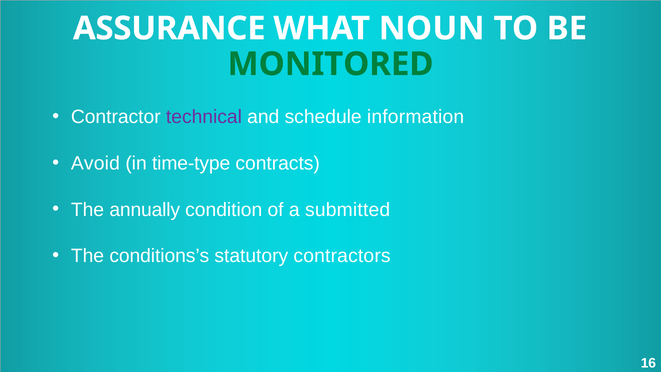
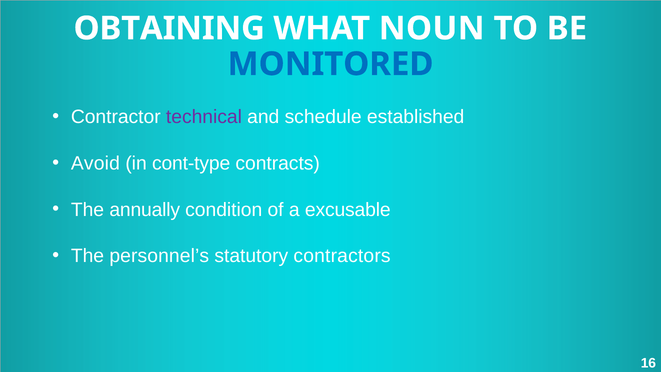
ASSURANCE: ASSURANCE -> OBTAINING (169, 28)
MONITORED colour: green -> blue (331, 64)
information: information -> established (416, 117)
time-type: time-type -> cont-type (191, 163)
submitted: submitted -> excusable (348, 210)
conditions’s: conditions’s -> personnel’s (159, 256)
